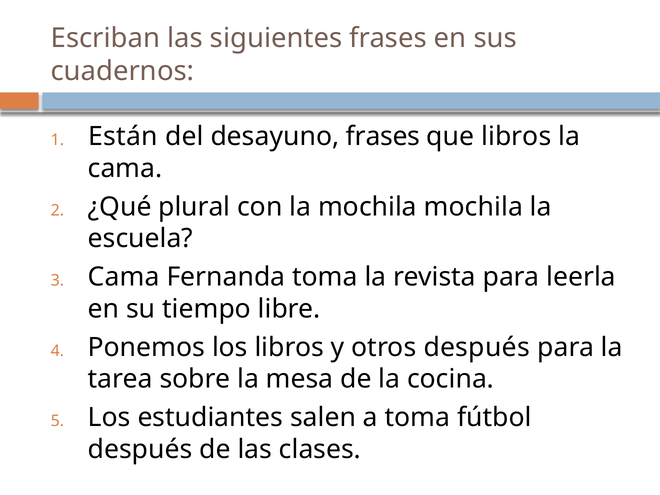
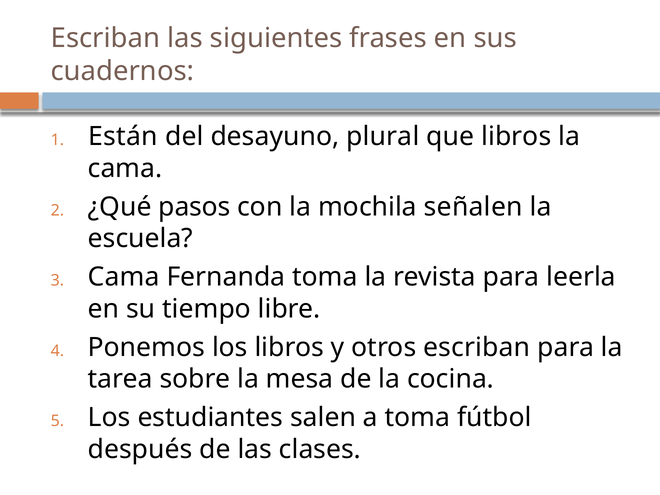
desayuno frases: frases -> plural (383, 137)
plural: plural -> pasos (194, 207)
mochila mochila: mochila -> señalen (473, 207)
otros después: después -> escriban (477, 347)
